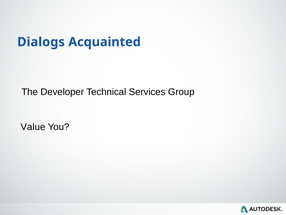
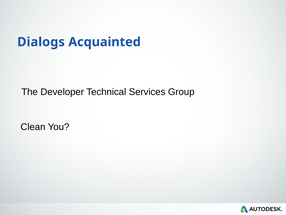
Value: Value -> Clean (33, 127)
